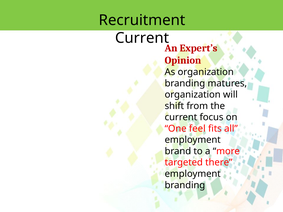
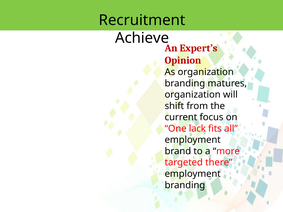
Current: Current -> Achieve (142, 38)
feel: feel -> lack (197, 129)
